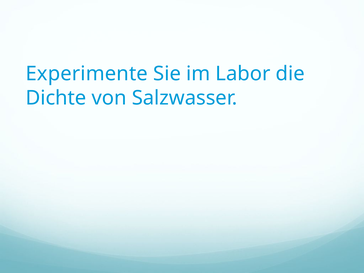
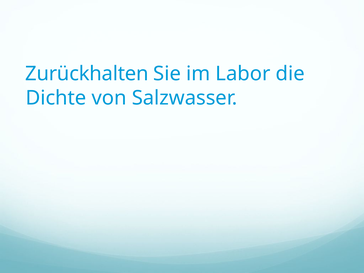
Experimente: Experimente -> Zurückhalten (87, 74)
